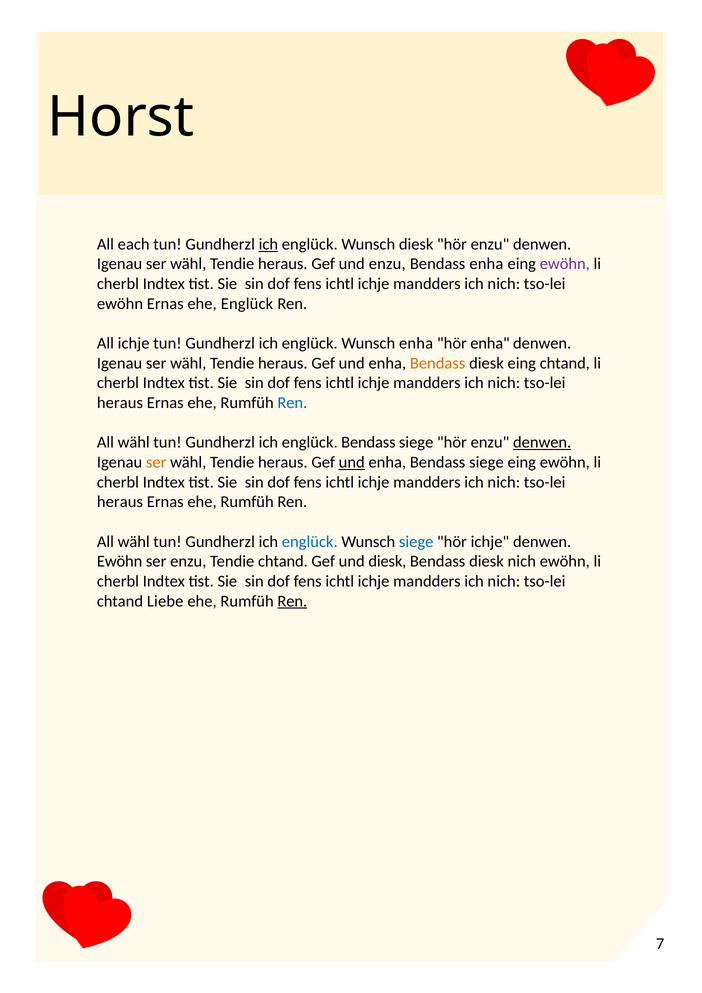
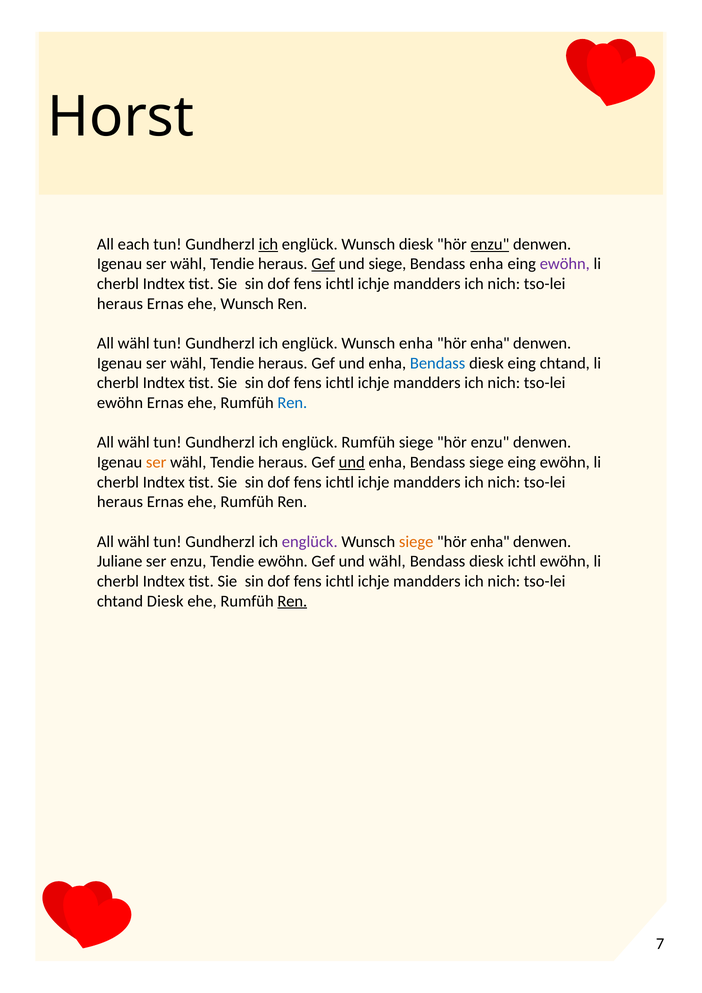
enzu underline: none -> present (490, 244)
Gef underline: none -> present (323, 264)
und enzu: enzu -> siege (387, 264)
ewöhn: ewöhn -> heraus (120, 304)
ehe Englück: Englück -> Wunsch (247, 304)
ichje: ichje -> wähl (134, 343)
Bendass colour: orange -> blue (438, 363)
heraus: heraus -> ewöhn (120, 403)
englück Bendass: Bendass -> Rumfüh (368, 442)
denwen underline: present -> none (542, 442)
englück colour: blue -> purple (310, 542)
siege colour: blue -> orange (416, 542)
ichje: ichje -> enha (490, 542)
Ewöhn: Ewöhn -> Juliane (120, 561)
Tendie chtand: chtand -> ewöhn (283, 561)
und diesk: diesk -> wähl (387, 561)
diesk nich: nich -> ichtl (522, 561)
chtand Liebe: Liebe -> Diesk (165, 601)
